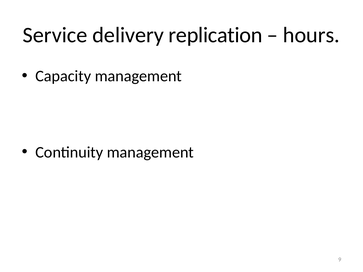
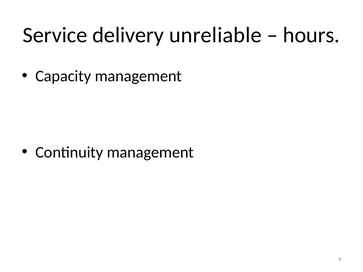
replication: replication -> unreliable (215, 35)
